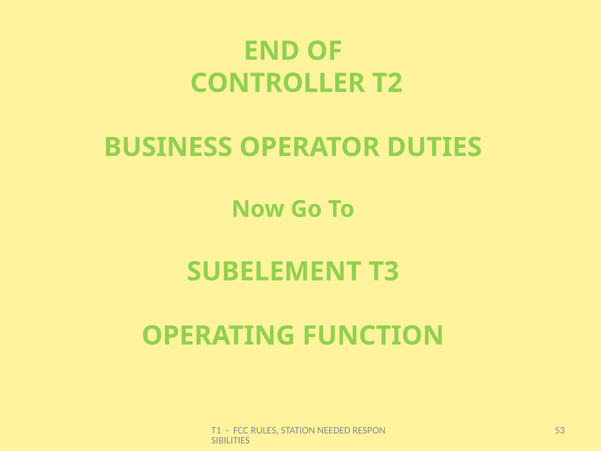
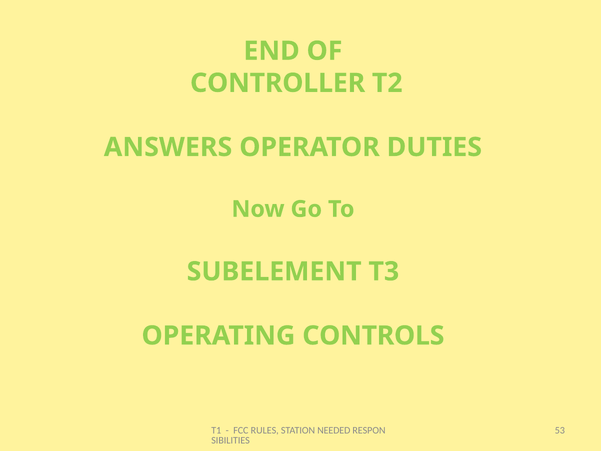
BUSINESS: BUSINESS -> ANSWERS (168, 147)
FUNCTION: FUNCTION -> CONTROLS (373, 336)
